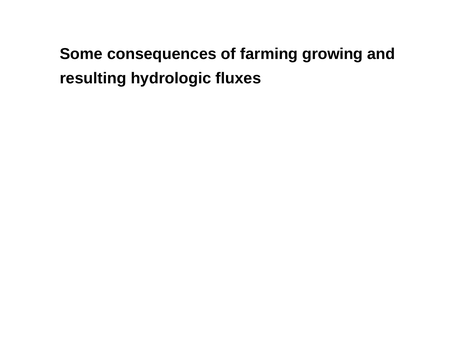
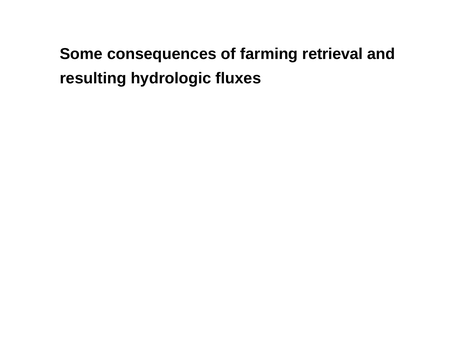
growing: growing -> retrieval (333, 54)
